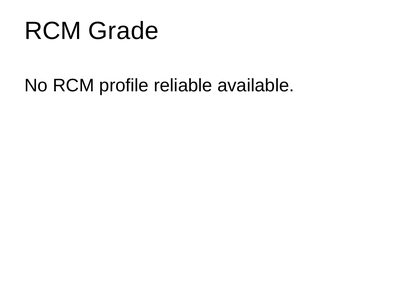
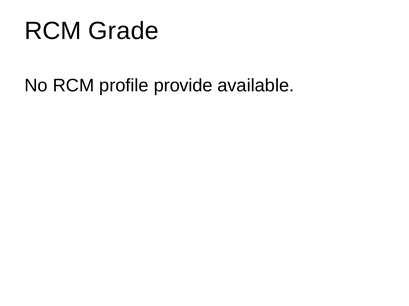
reliable: reliable -> provide (183, 86)
